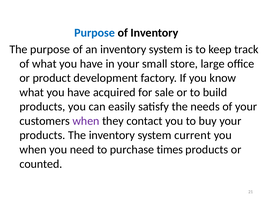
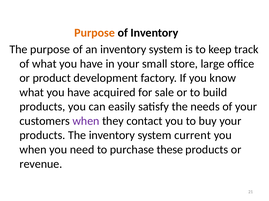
Purpose colour: blue -> orange (95, 33)
times: times -> these (170, 150)
counted: counted -> revenue (41, 164)
